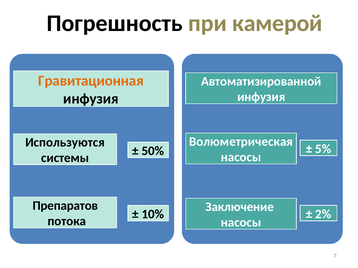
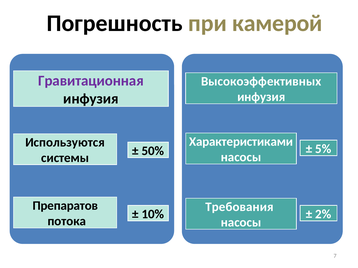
Гравитационная colour: orange -> purple (91, 81)
Автоматизированной: Автоматизированной -> Высокоэффективных (261, 82)
Волюметрическая: Волюметрическая -> Характеристиками (241, 142)
Заключение: Заключение -> Требования (240, 207)
